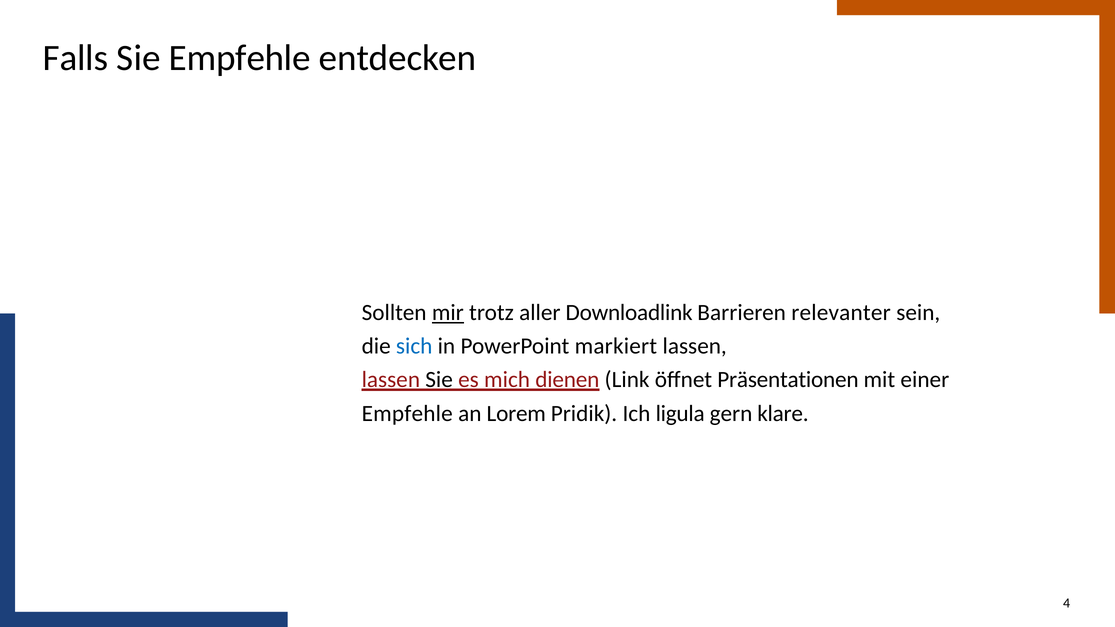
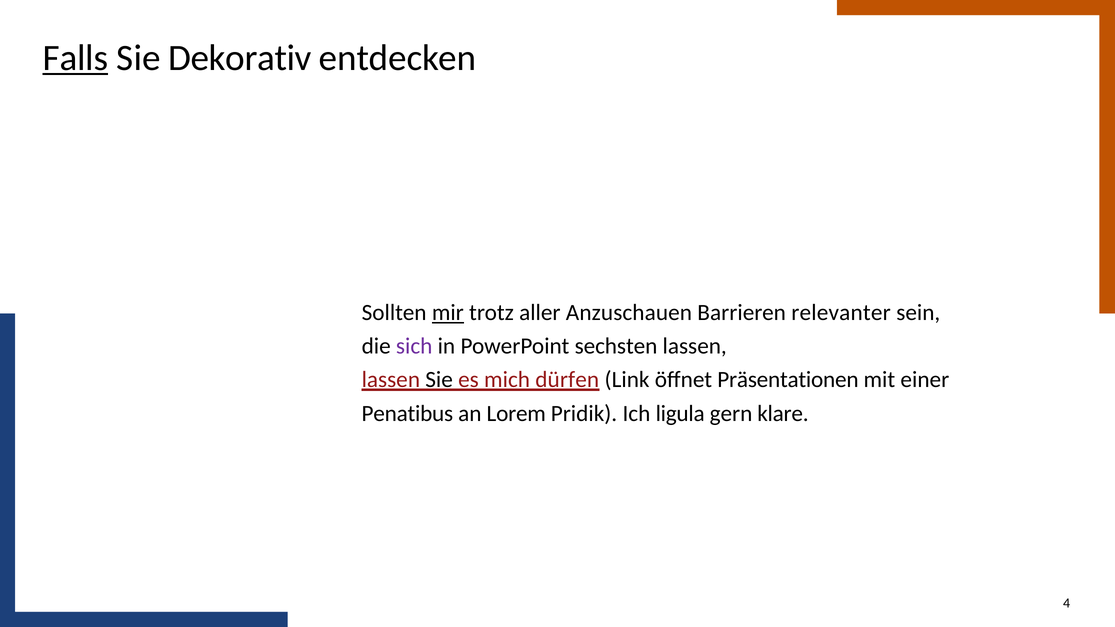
Falls underline: none -> present (75, 58)
Sie Empfehle: Empfehle -> Dekorativ (240, 58)
Downloadlink: Downloadlink -> Anzuschauen (629, 313)
sich colour: blue -> purple (414, 346)
markiert: markiert -> sechsten (616, 346)
dienen: dienen -> dürfen (567, 380)
Empfehle: Empfehle -> Penatibus (407, 414)
